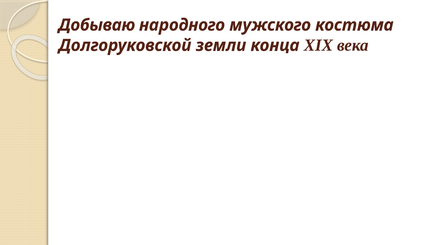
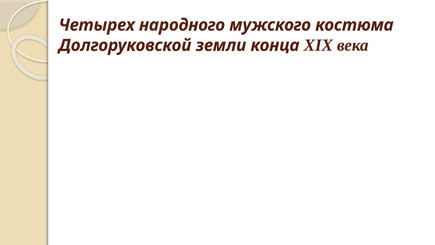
Добываю: Добываю -> Четырех (97, 25)
